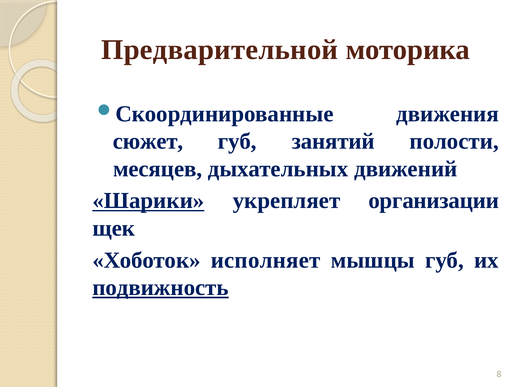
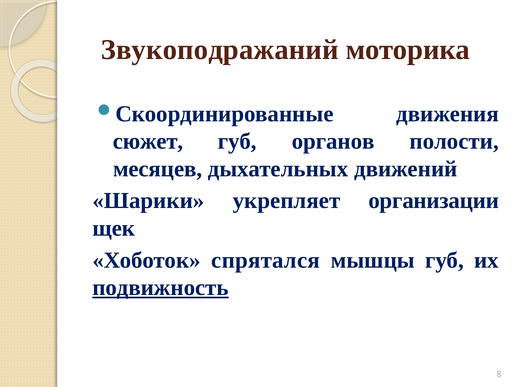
Предварительной: Предварительной -> Звукоподражаний (220, 50)
занятий: занятий -> органов (333, 141)
Шарики underline: present -> none (148, 201)
исполняет: исполняет -> спрятался (266, 260)
